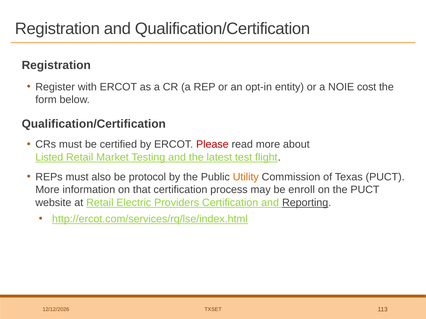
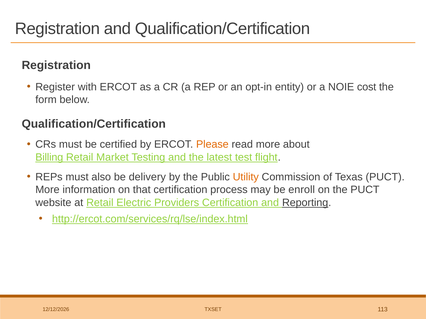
Please colour: red -> orange (212, 145)
Listed: Listed -> Billing (49, 157)
protocol: protocol -> delivery (147, 177)
